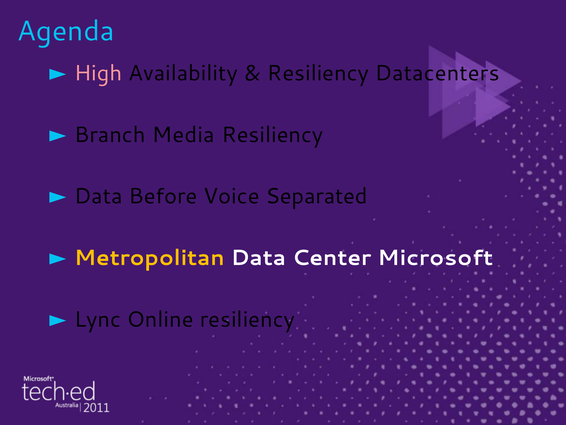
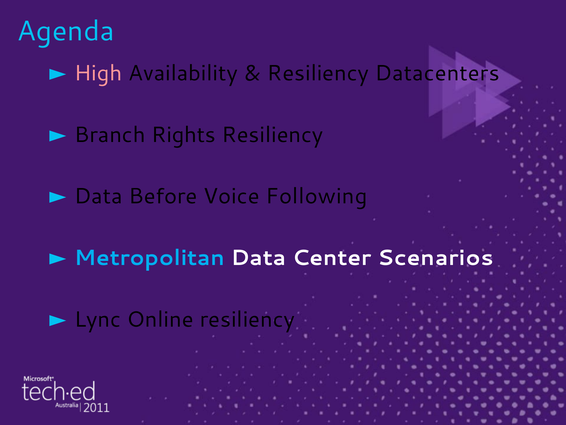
Media: Media -> Rights (184, 135)
Separated: Separated -> Following (316, 196)
Metropolitan colour: yellow -> light blue (149, 258)
Microsoft: Microsoft -> Scenarios (435, 258)
